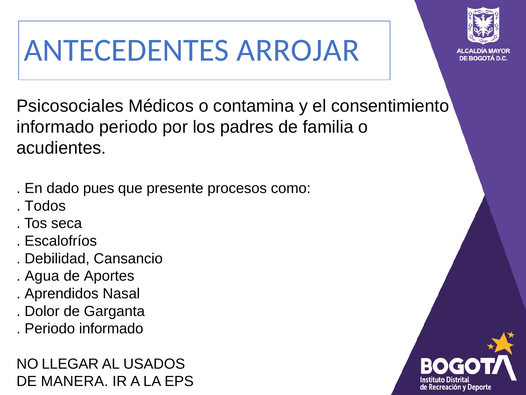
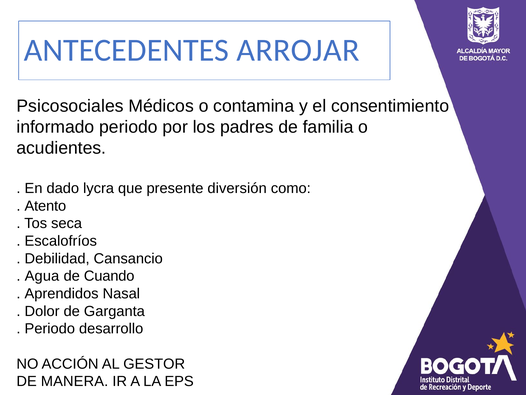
pues: pues -> lycra (99, 188)
procesos: procesos -> diversión (237, 188)
Todos: Todos -> Atento (45, 206)
Aportes: Aportes -> Cuando (109, 276)
Periodo informado: informado -> desarrollo (111, 328)
LLEGAR: LLEGAR -> ACCIÓN (70, 363)
USADOS: USADOS -> GESTOR (154, 363)
